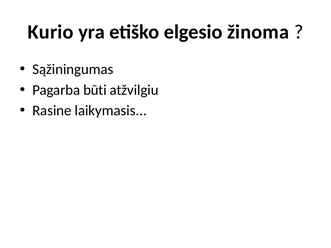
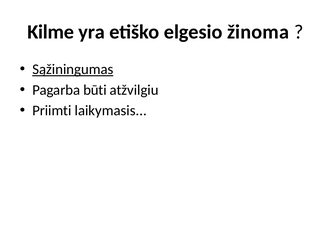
Kurio: Kurio -> Kilme (51, 32)
Sąžiningumas underline: none -> present (73, 69)
Rasine: Rasine -> Priimti (52, 111)
